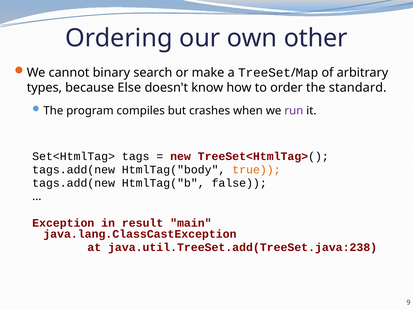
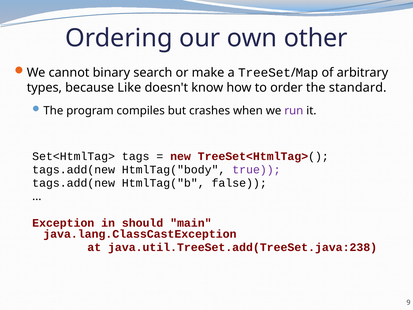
Else: Else -> Like (129, 88)
true colour: orange -> purple (256, 170)
result: result -> should (143, 223)
